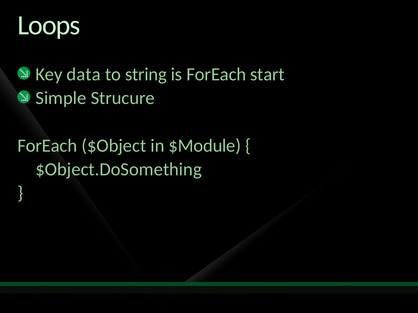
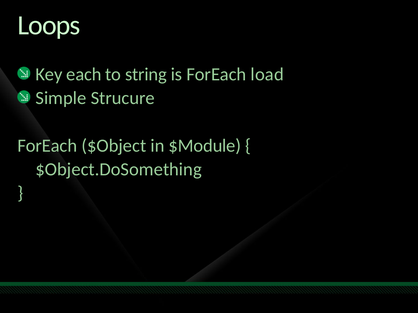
data: data -> each (84, 74)
start: start -> load (267, 74)
